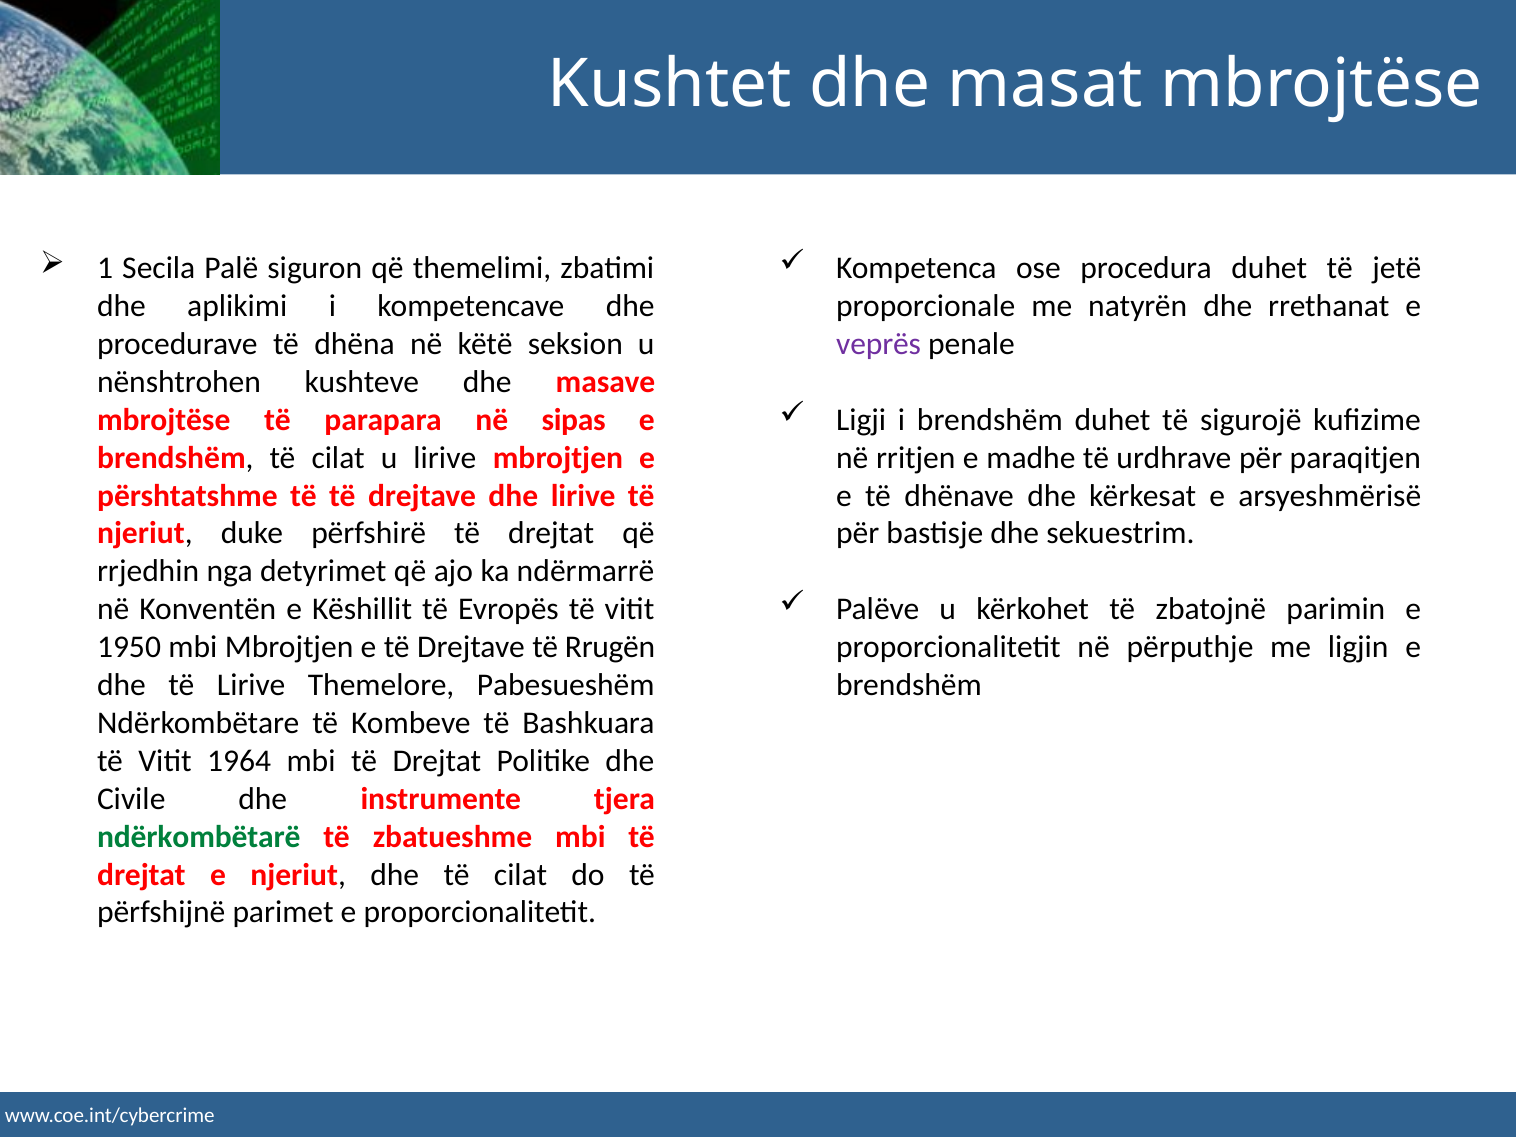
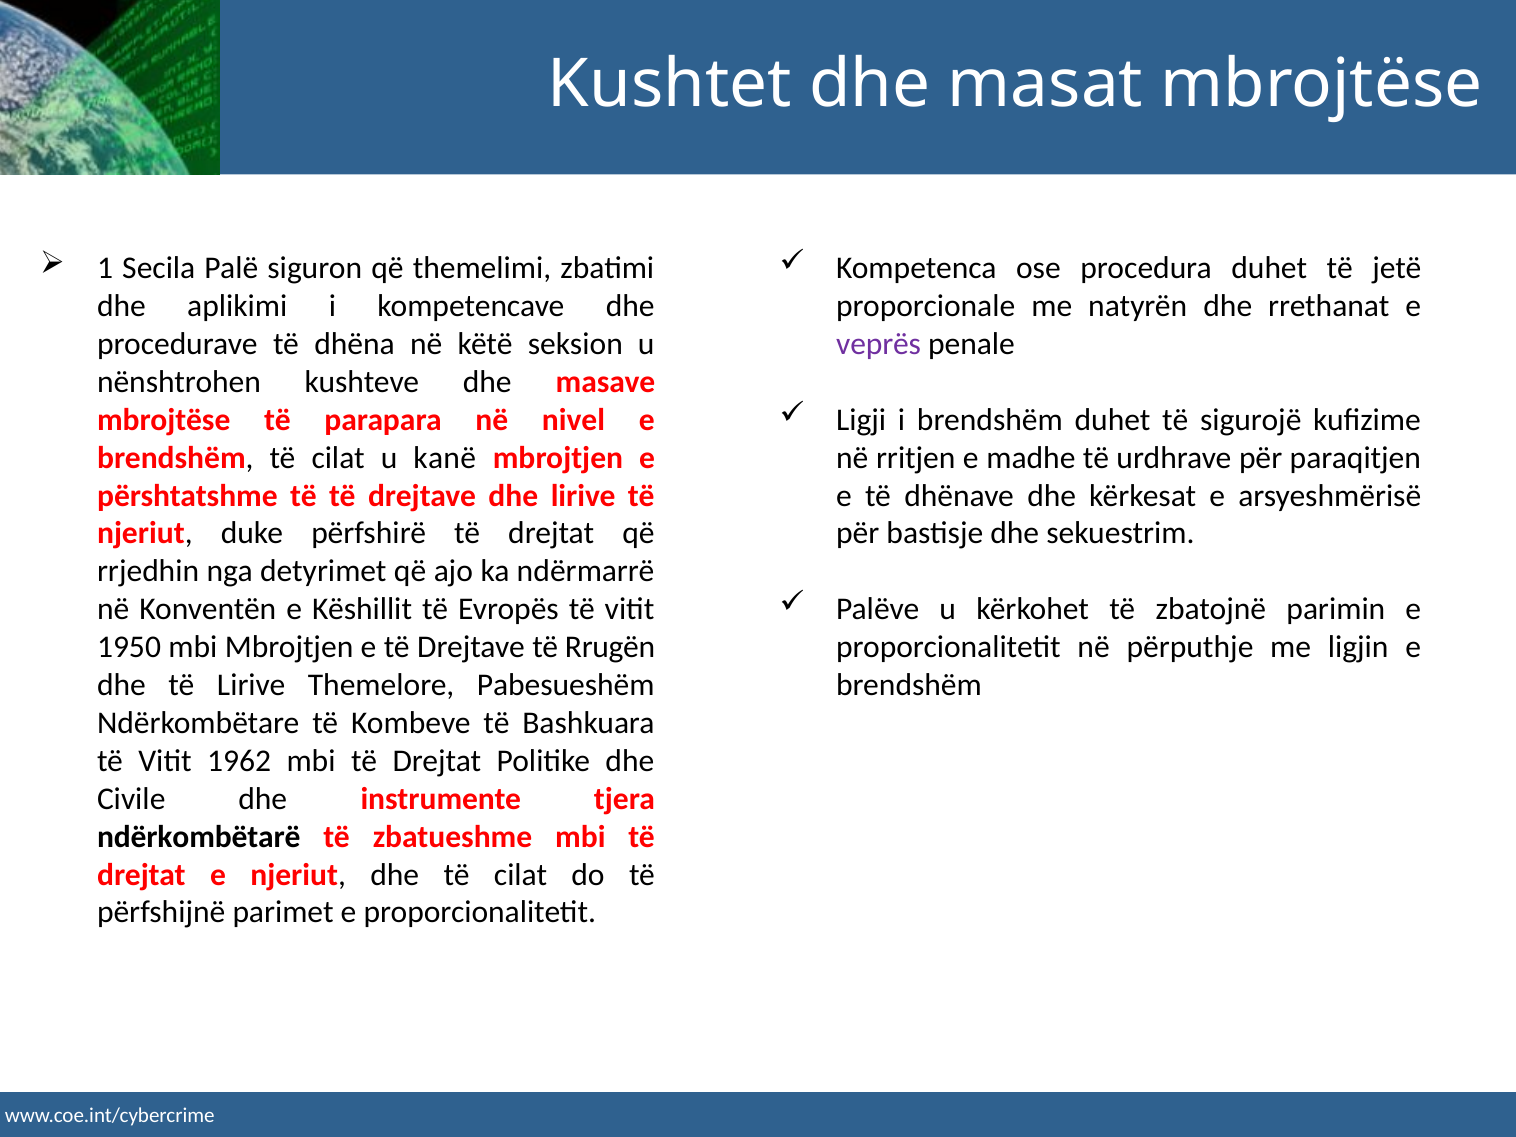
sipas: sipas -> nivel (573, 420)
u lirive: lirive -> kanë (445, 458)
1964: 1964 -> 1962 (239, 761)
ndërkombëtarë colour: green -> black (199, 837)
